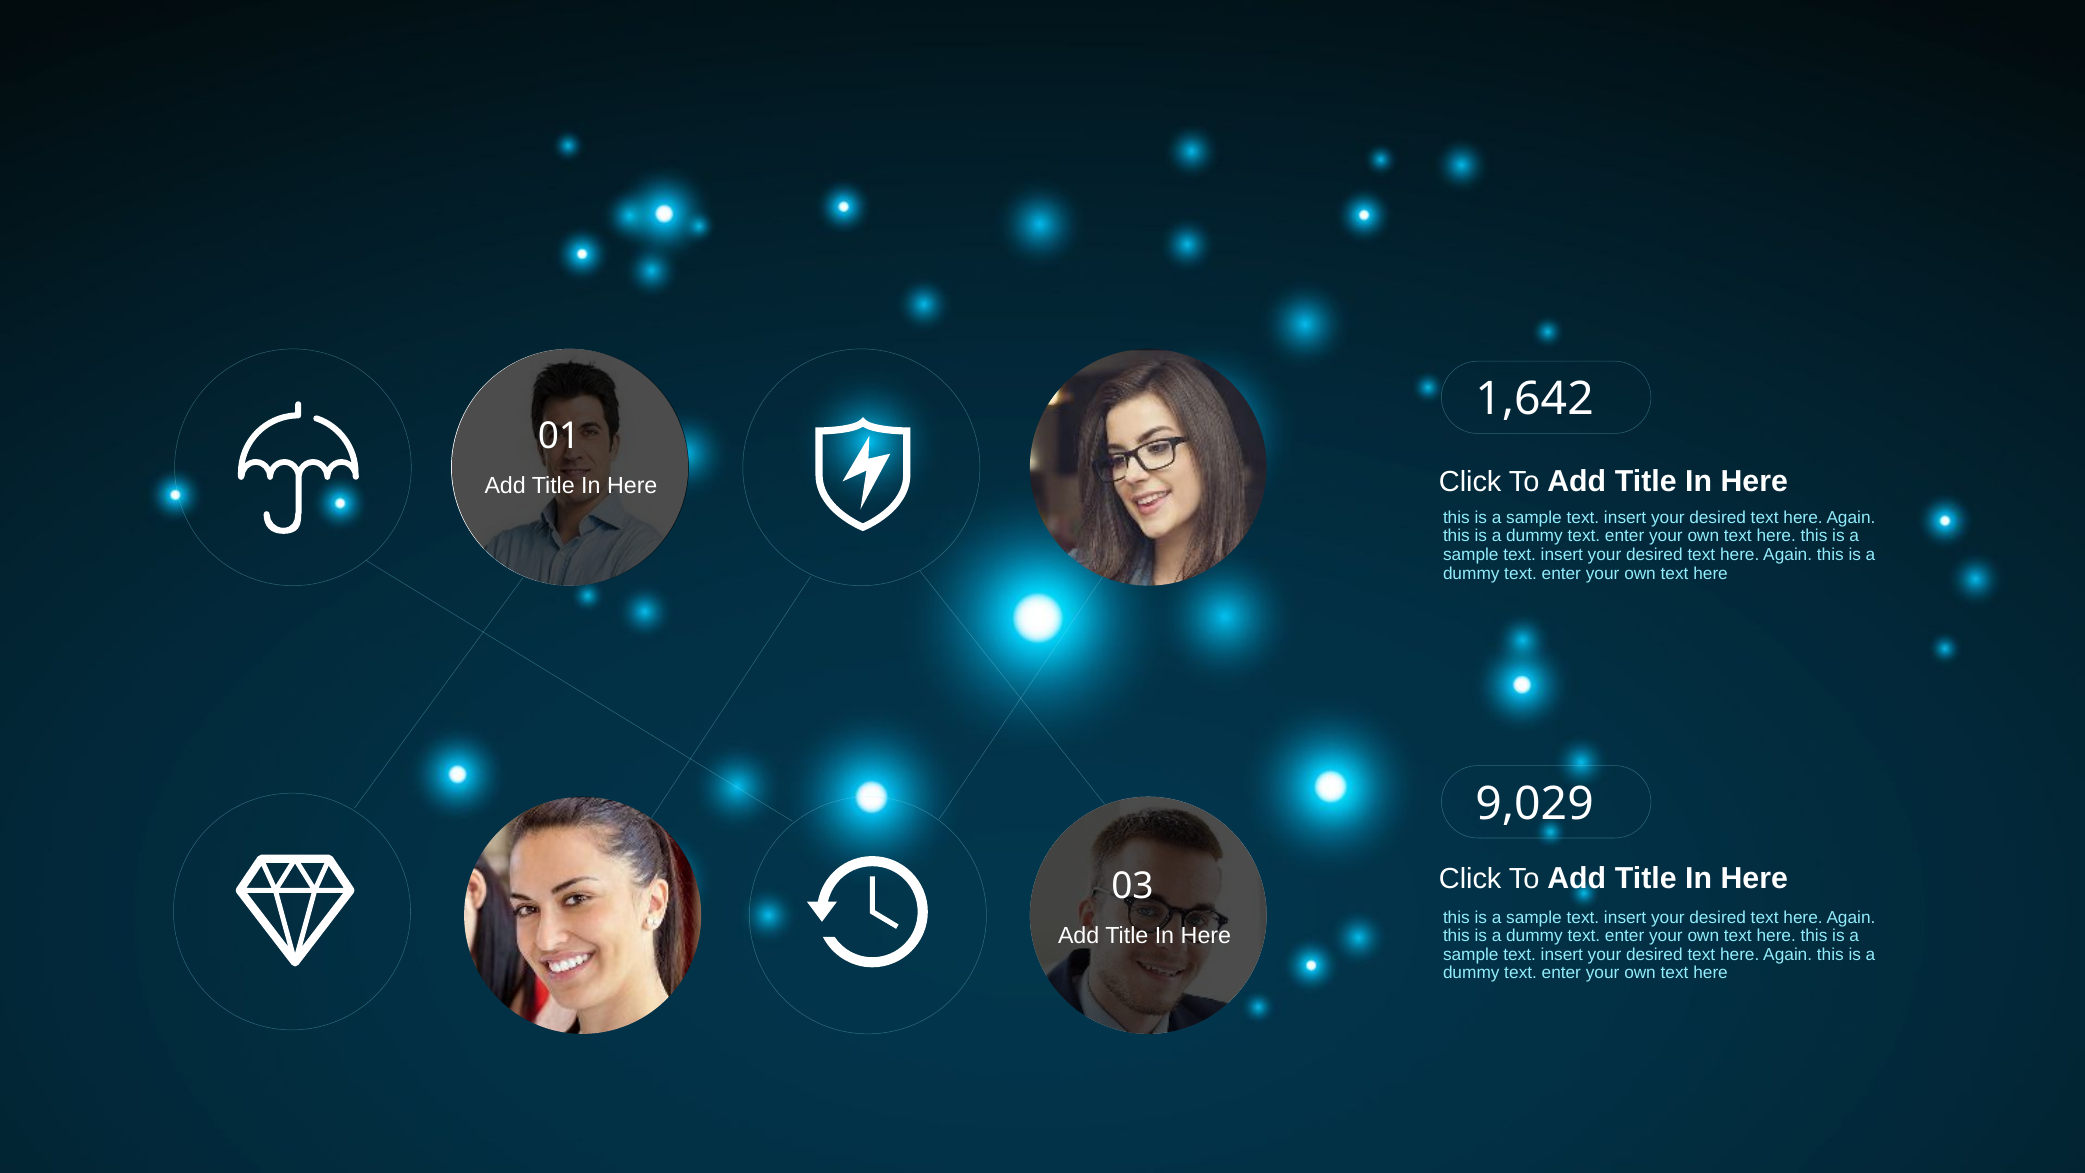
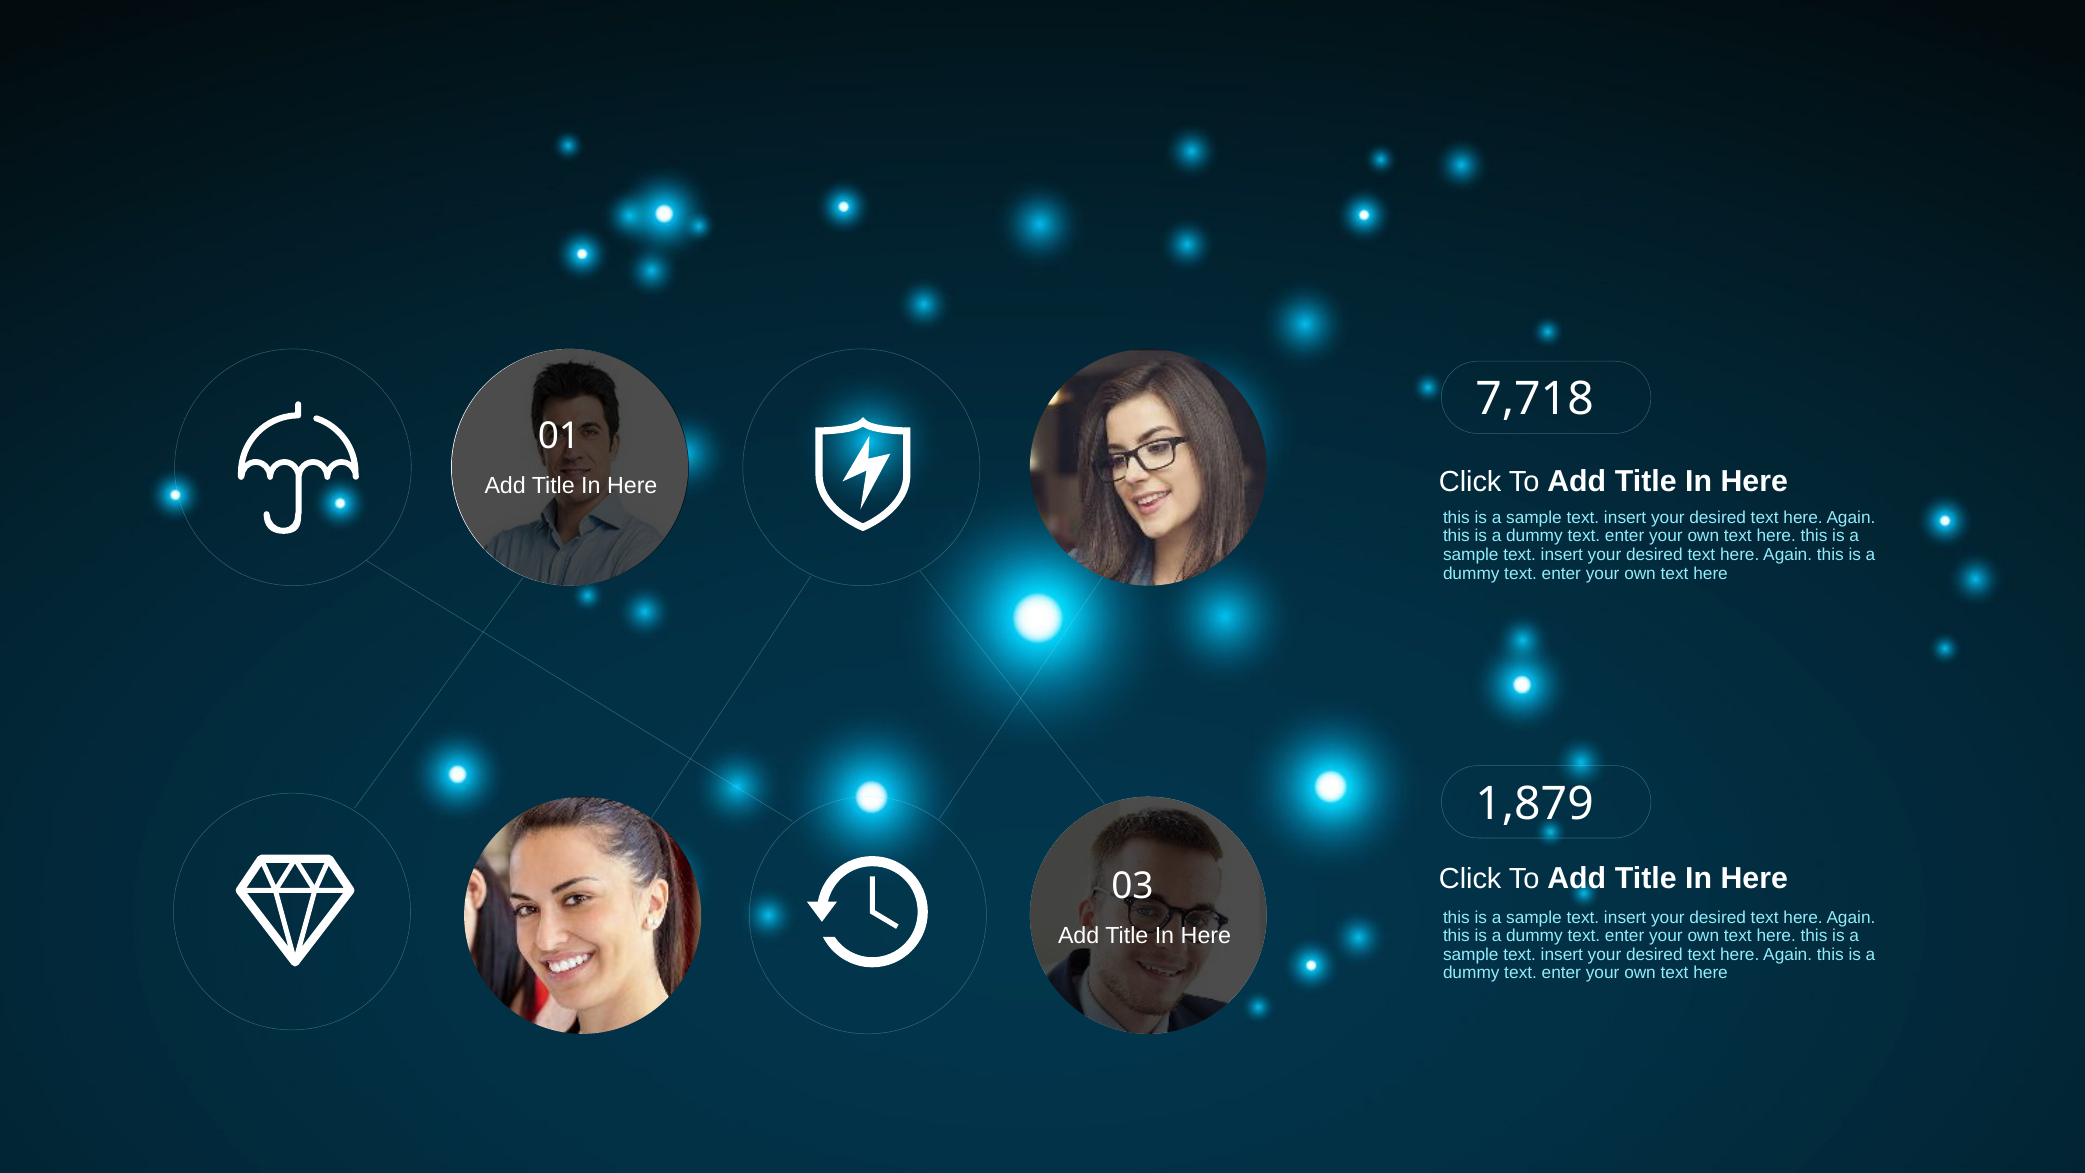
1,642: 1,642 -> 7,718 (1535, 400)
9,029: 9,029 -> 1,879 (1535, 804)
